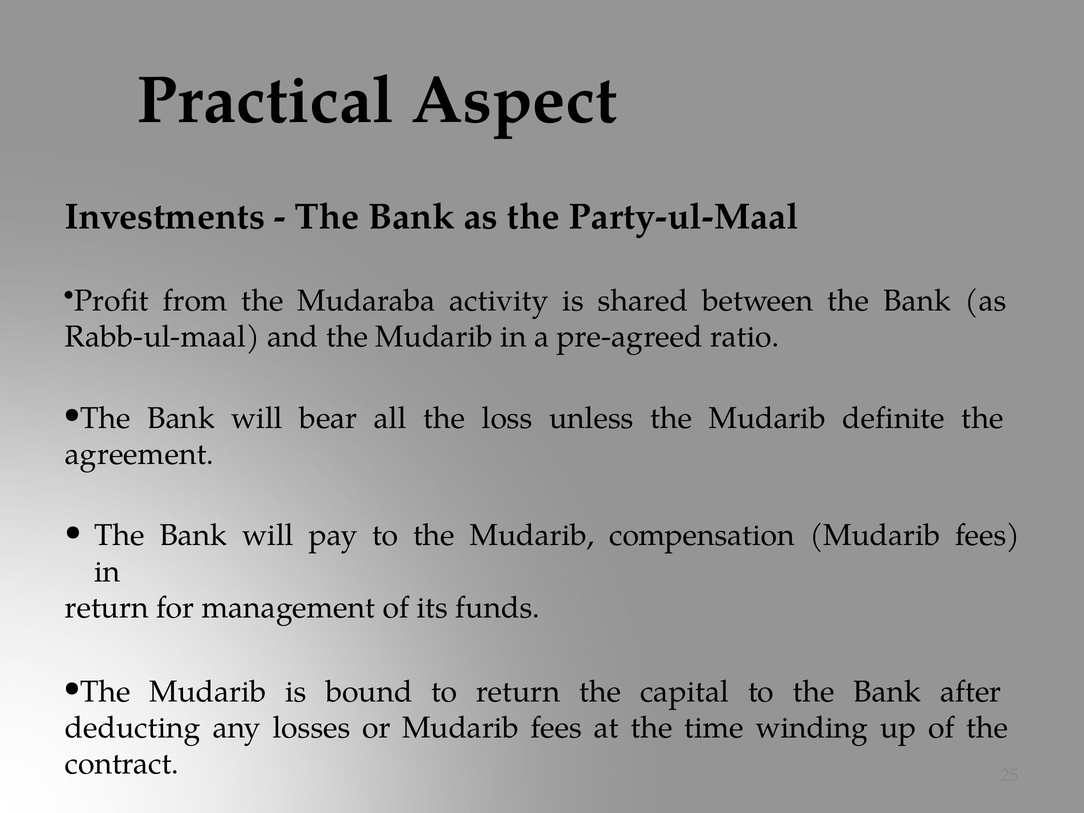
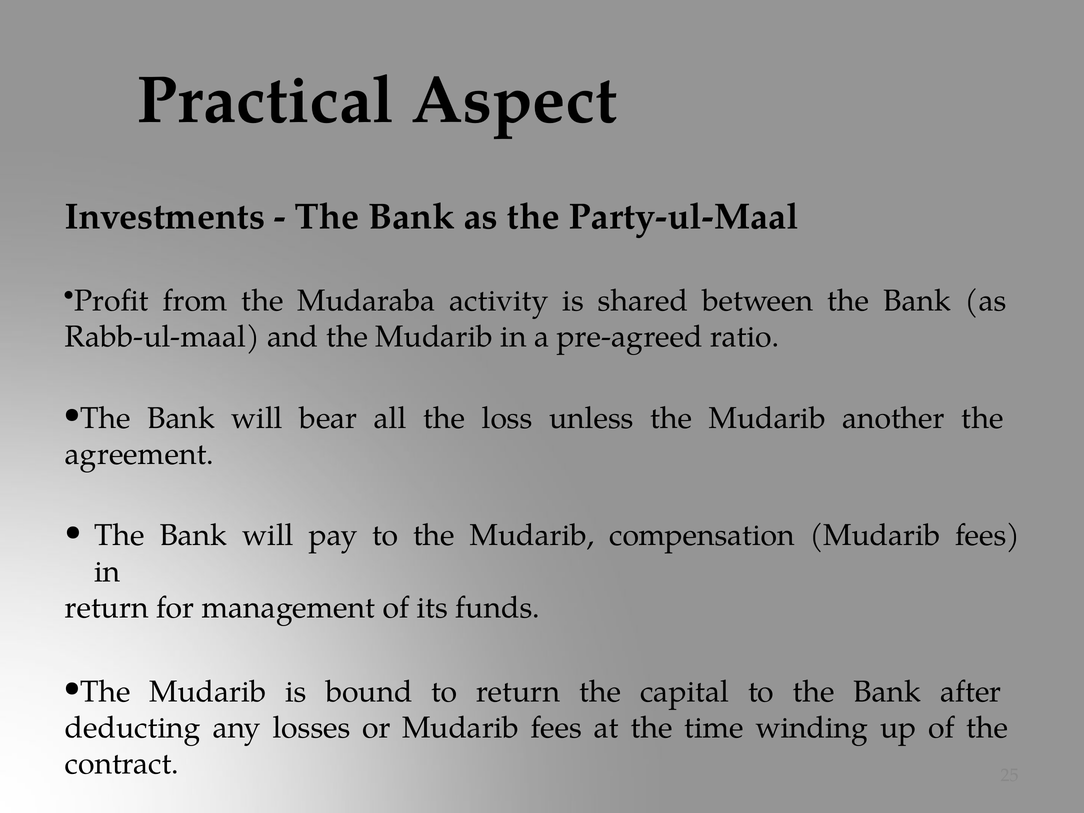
definite: definite -> another (894, 418)
